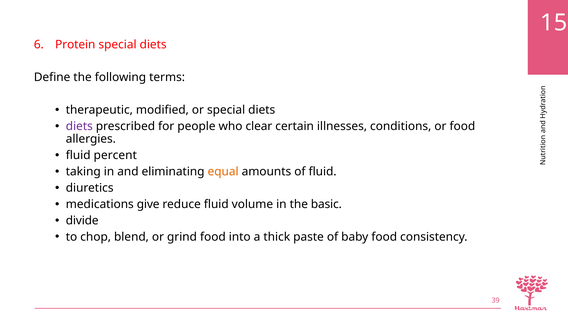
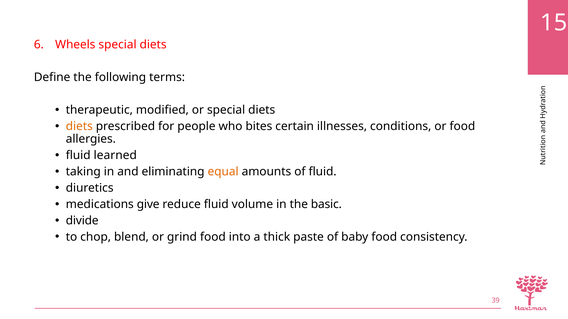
Protein: Protein -> Wheels (75, 45)
diets colour: purple -> orange (79, 126)
clear: clear -> bites (259, 126)
percent: percent -> learned (115, 156)
